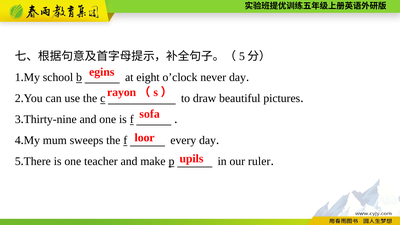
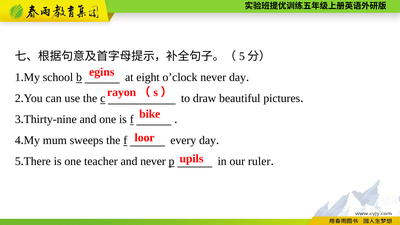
sofa: sofa -> bike (150, 114)
and make: make -> never (153, 161)
